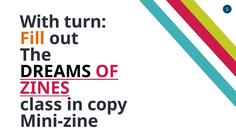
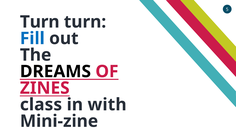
With: With -> Turn (40, 22)
Fill colour: orange -> blue (32, 38)
copy: copy -> with (107, 104)
